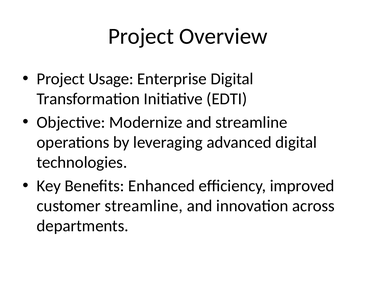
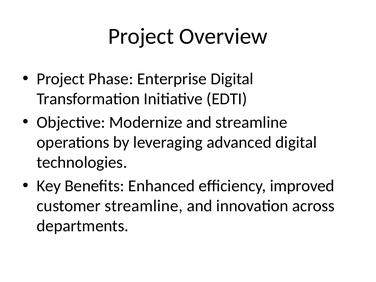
Usage: Usage -> Phase (111, 79)
